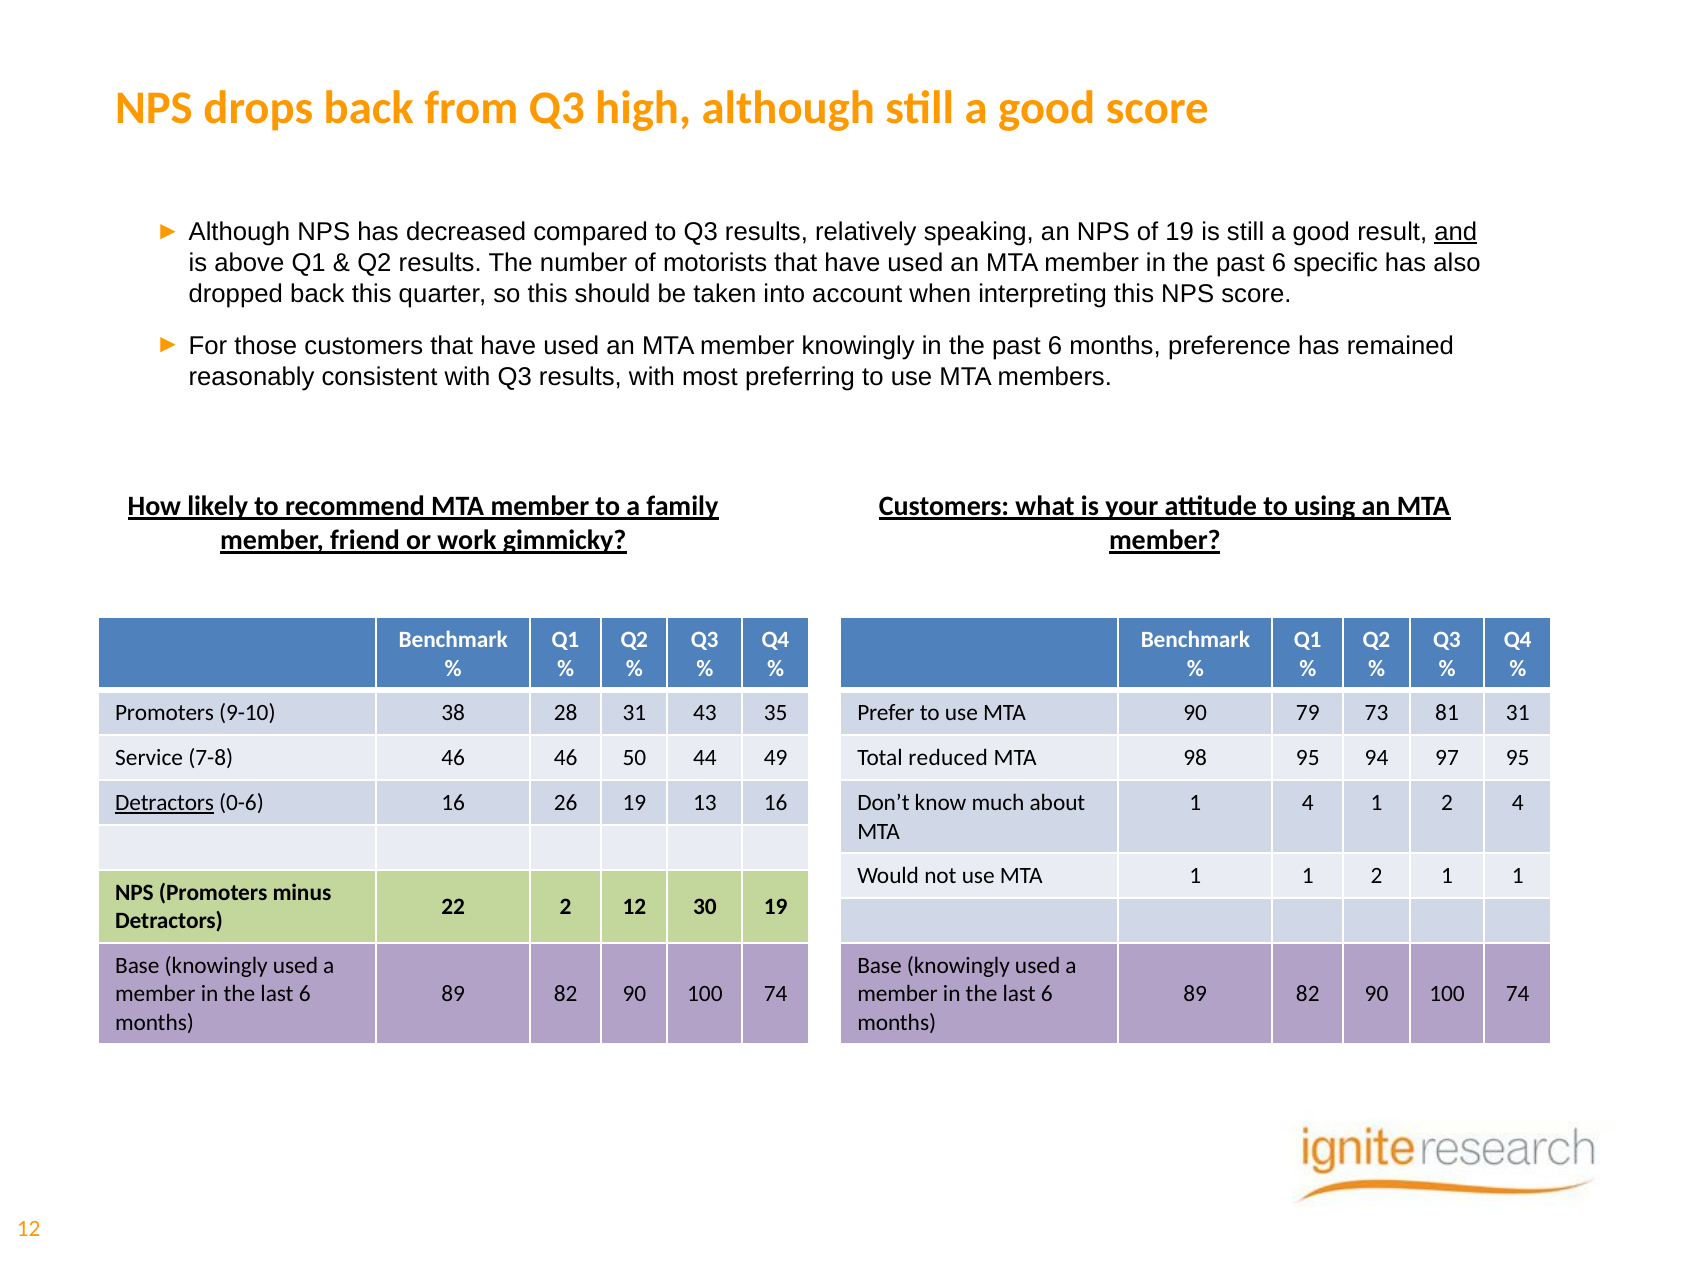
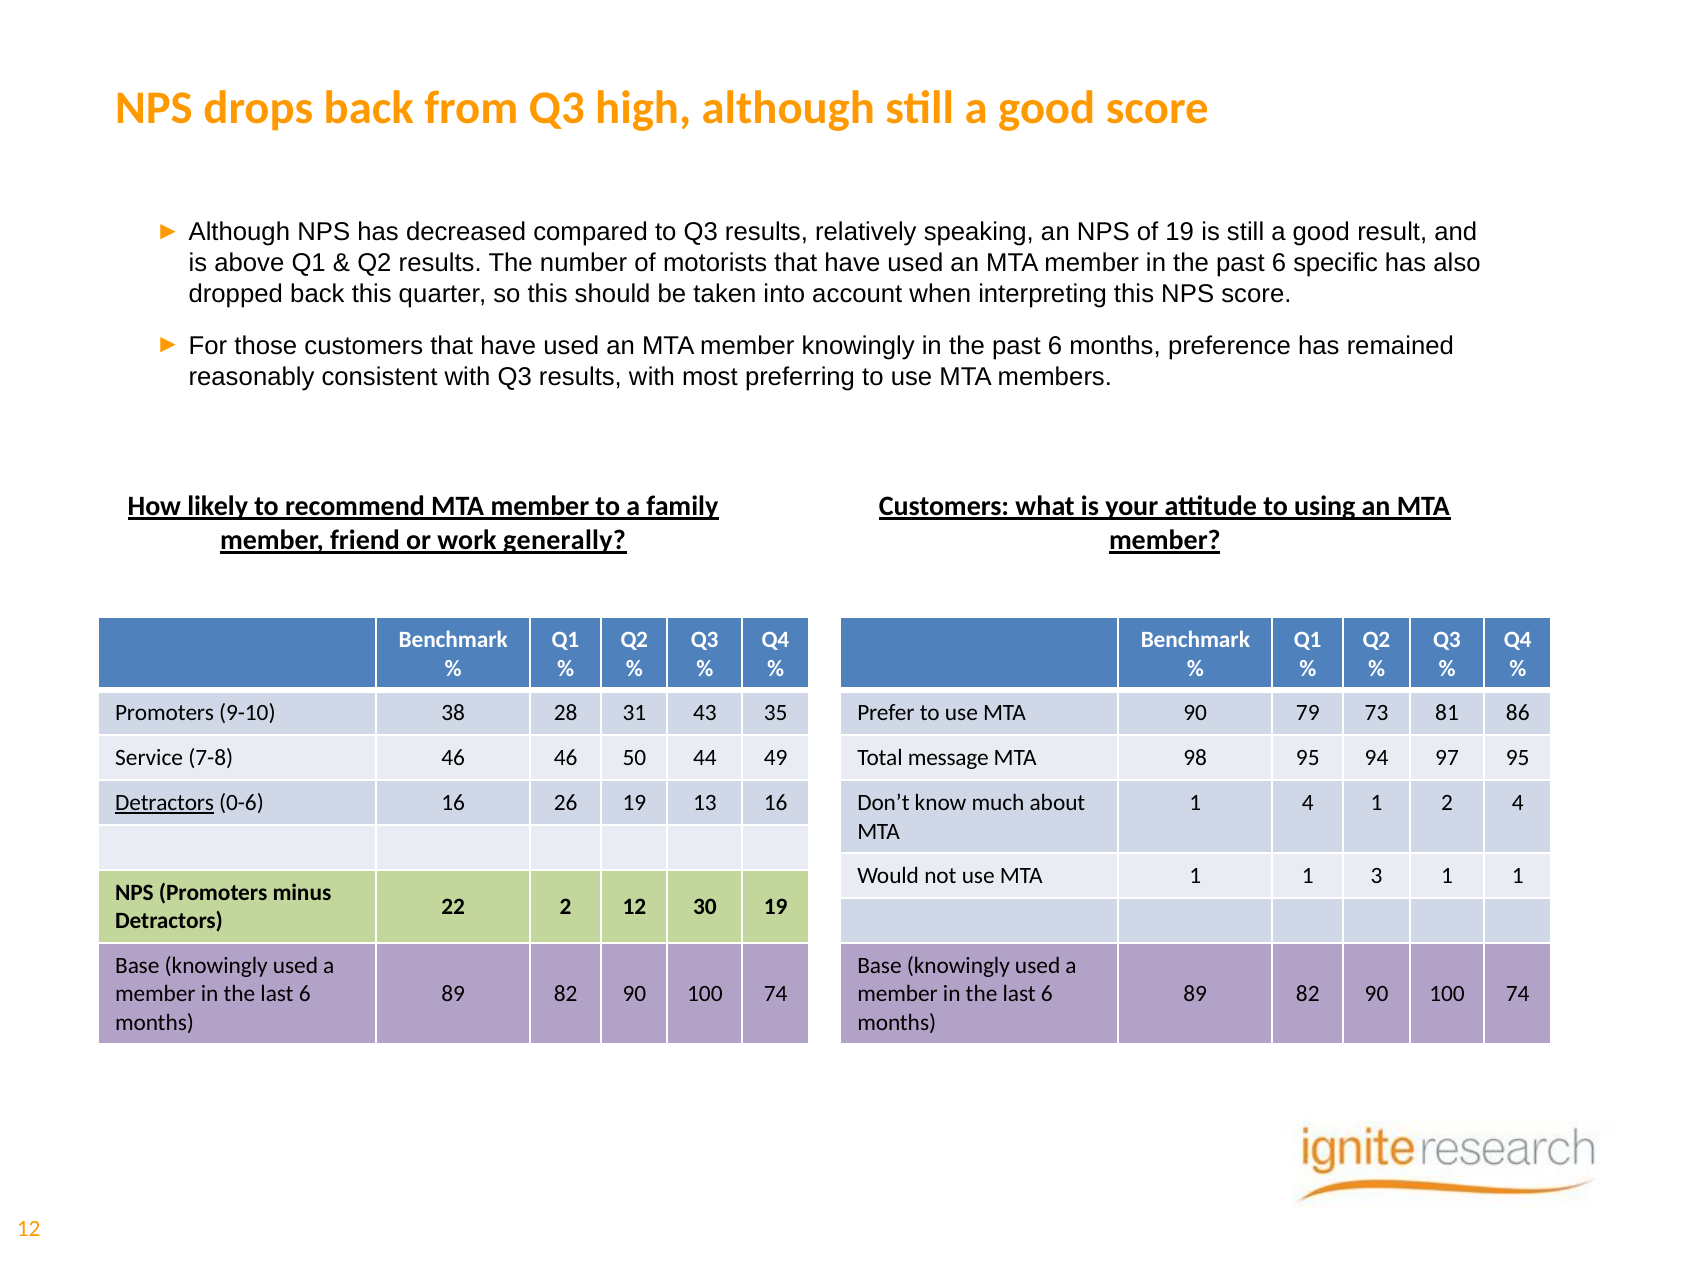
and underline: present -> none (1456, 232)
gimmicky: gimmicky -> generally (564, 540)
81 31: 31 -> 86 (1518, 713)
reduced: reduced -> message (948, 758)
1 1 2: 2 -> 3 (1377, 876)
